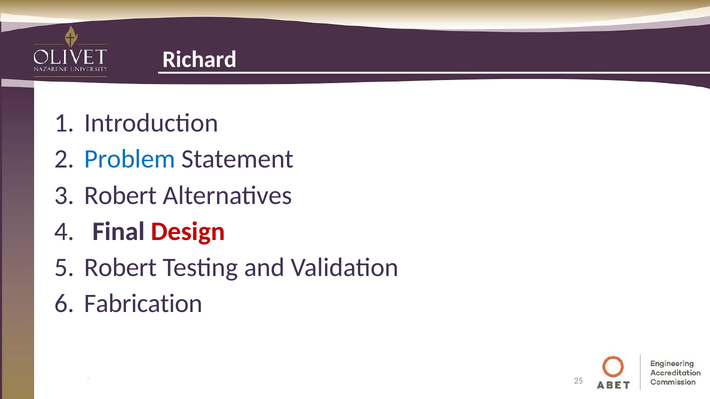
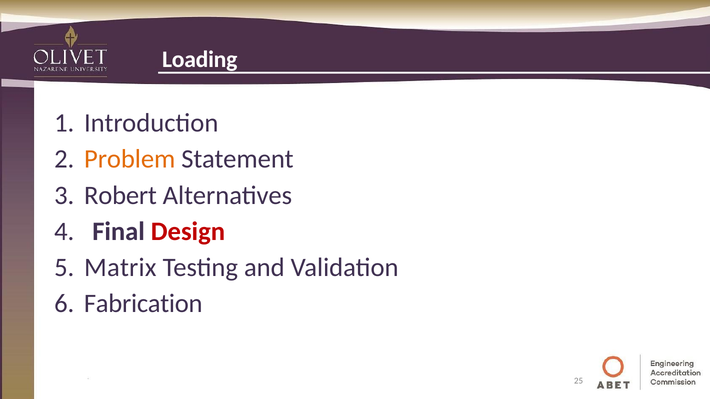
Richard: Richard -> Loading (200, 60)
Problem colour: blue -> orange (130, 159)
Robert: Robert -> Matrix (120, 268)
